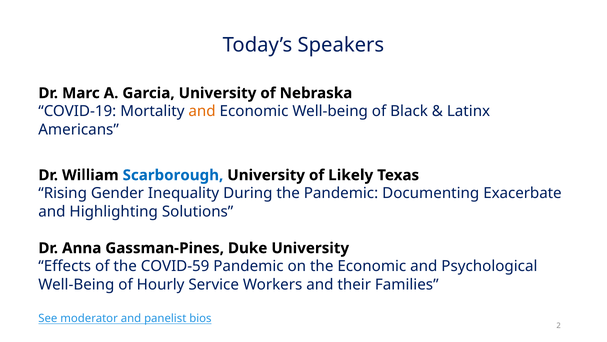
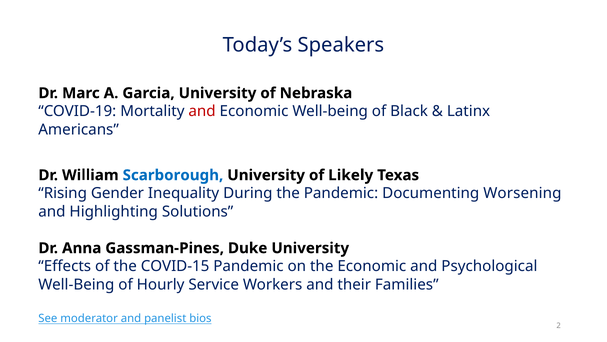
and colour: orange -> red (202, 111)
Exacerbate: Exacerbate -> Worsening (522, 193)
COVID-59: COVID-59 -> COVID-15 (175, 266)
